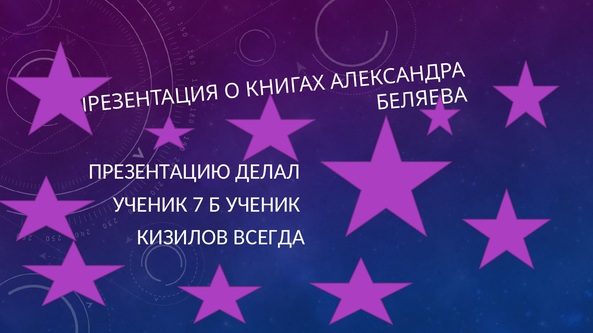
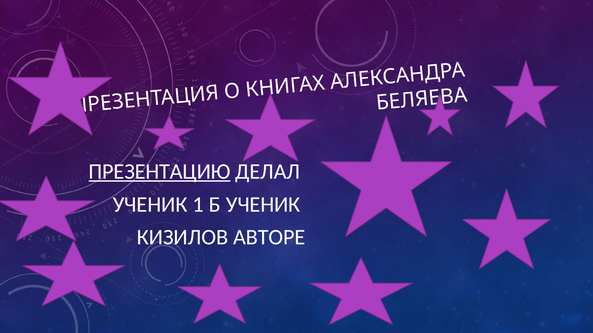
ПРЕЗЕНТАЦИЮ underline: none -> present (159, 172)
7: 7 -> 1 (198, 205)
ВСЕГДА: ВСЕГДА -> АВТОРЕ (269, 238)
